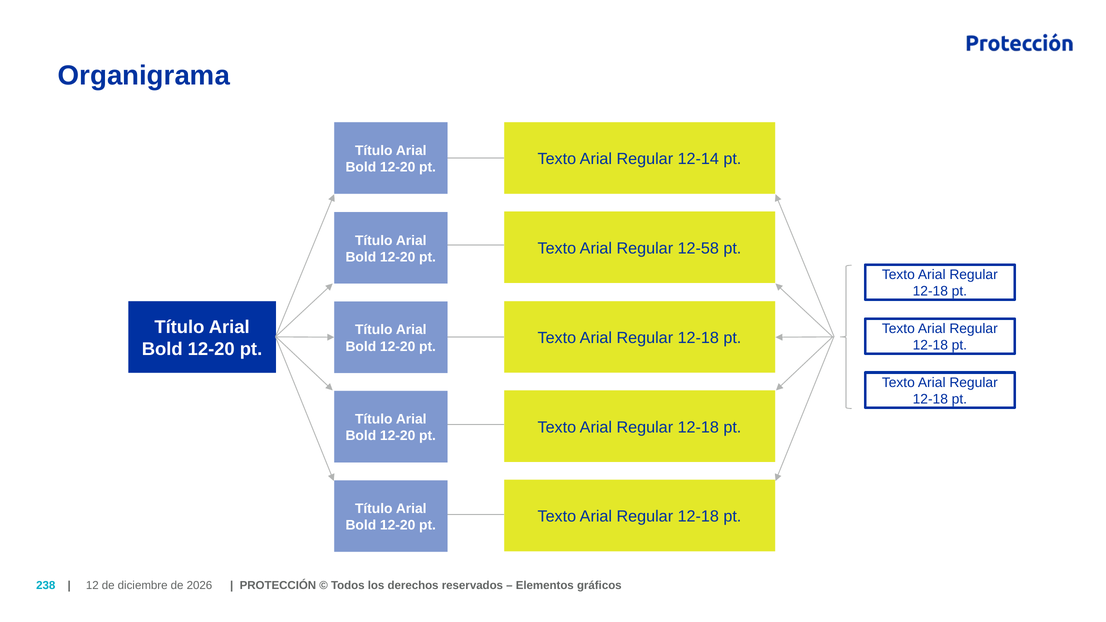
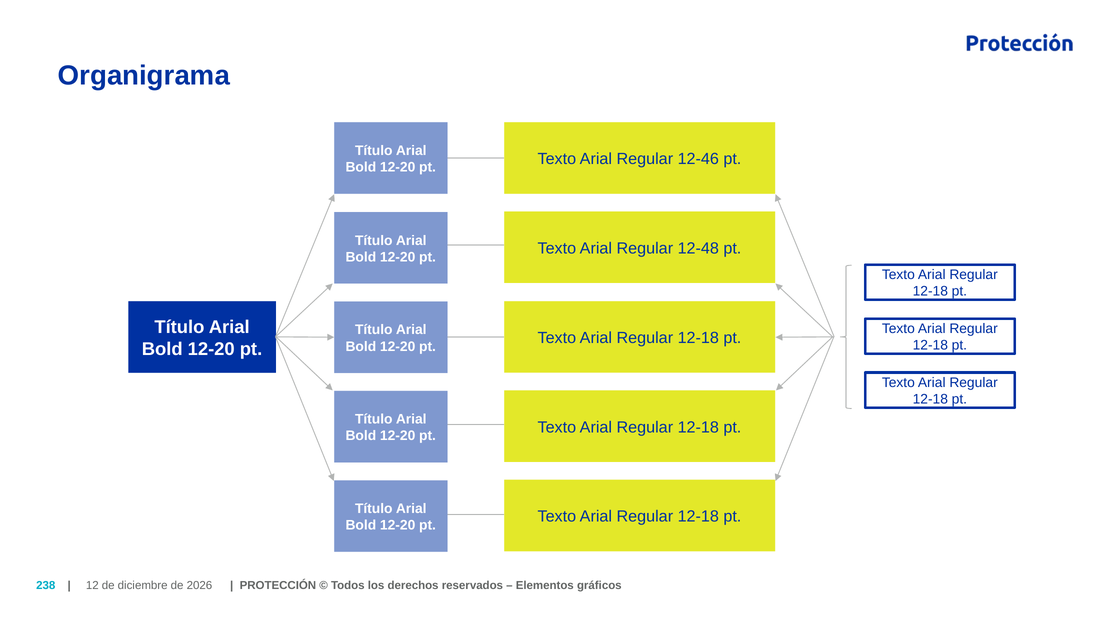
12-14: 12-14 -> 12-46 (698, 159)
12-58: 12-58 -> 12-48 (698, 248)
